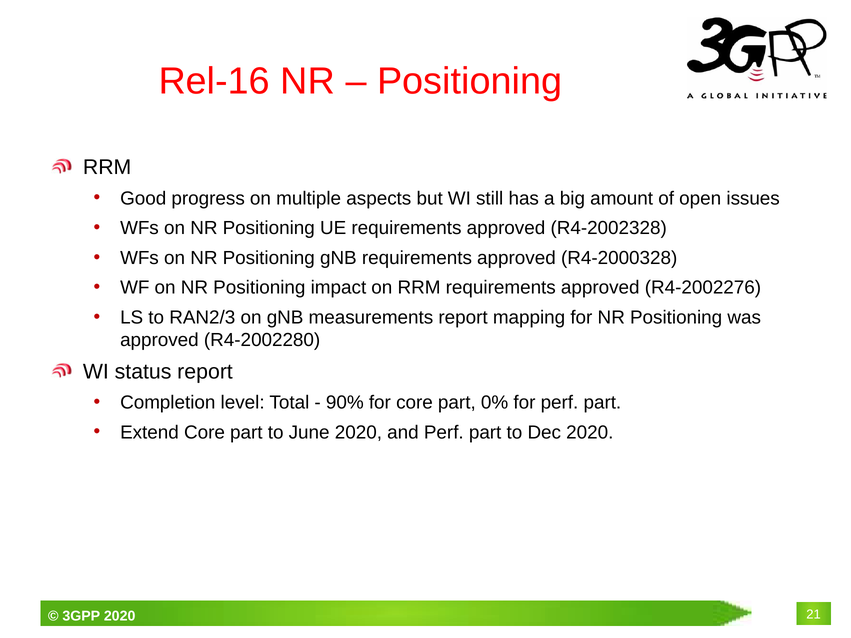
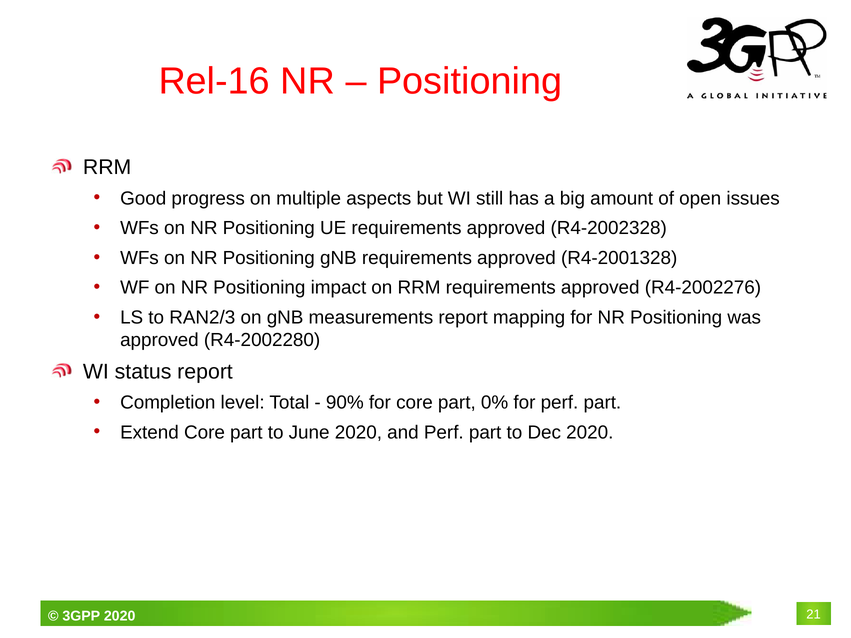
R4-2000328: R4-2000328 -> R4-2001328 (619, 258)
